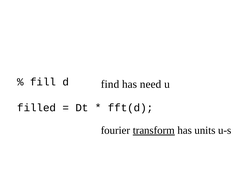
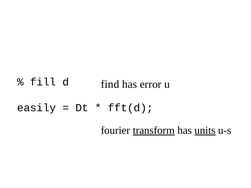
need: need -> error (151, 84)
filled: filled -> easily (37, 108)
units underline: none -> present (205, 131)
